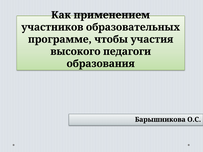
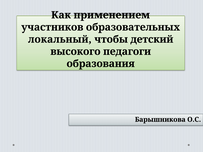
программе: программе -> локальный (60, 39)
участия: участия -> детский (152, 39)
